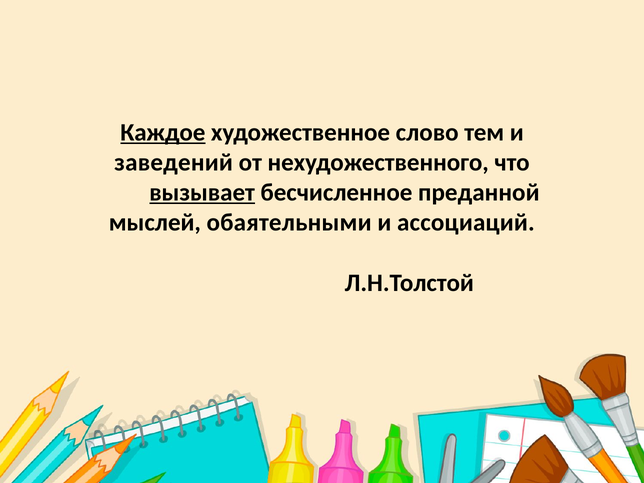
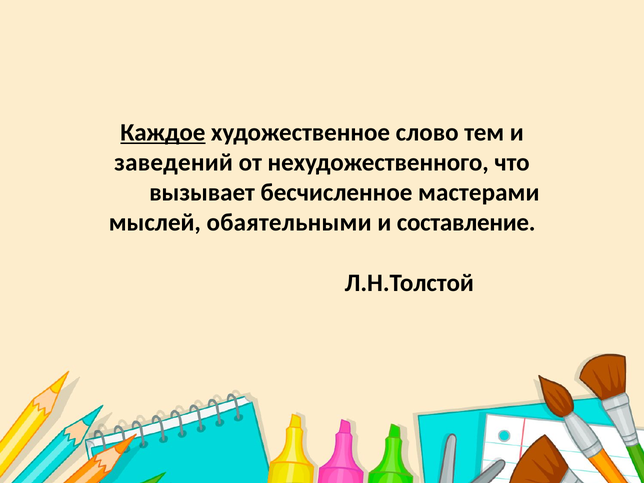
вызывает underline: present -> none (202, 193)
преданной: преданной -> мастерами (479, 193)
ассоциаций: ассоциаций -> составление (466, 223)
